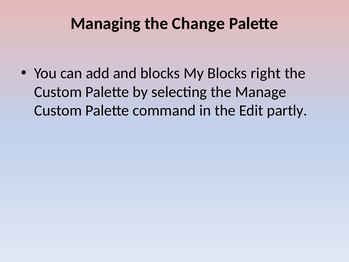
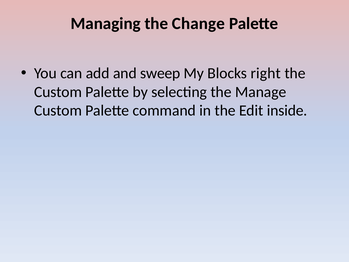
and blocks: blocks -> sweep (160, 73)
partly: partly -> inside (287, 110)
